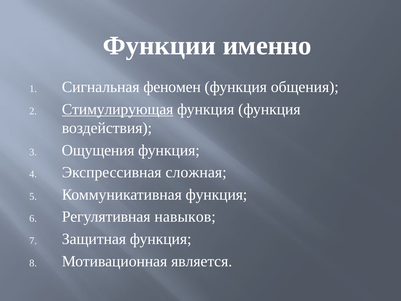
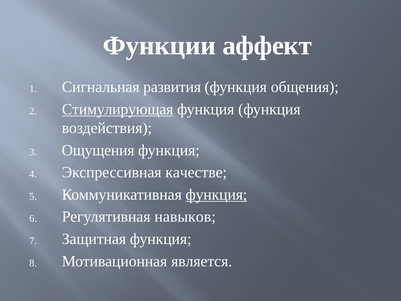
именно: именно -> аффект (267, 46)
феномен: феномен -> развития (172, 87)
сложная: сложная -> качестве (196, 172)
функция underline: none -> present (216, 194)
